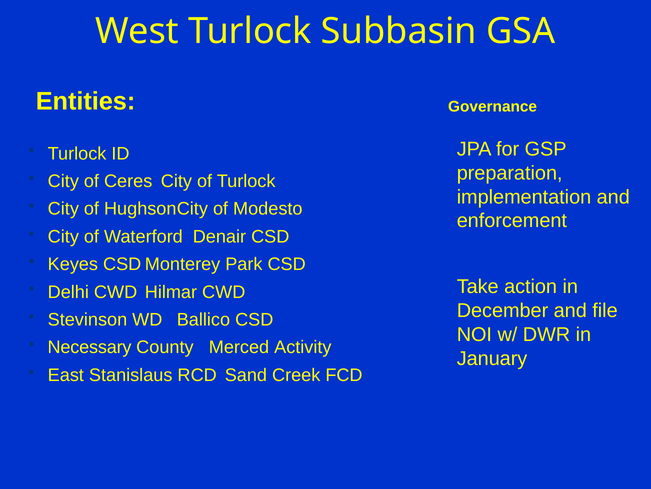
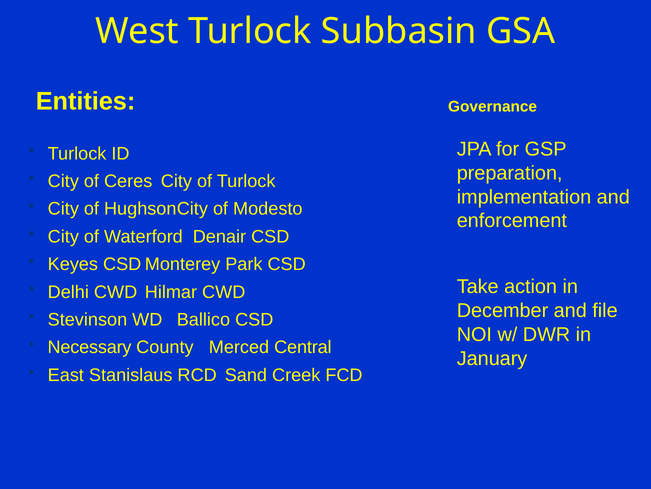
Activity: Activity -> Central (303, 347)
